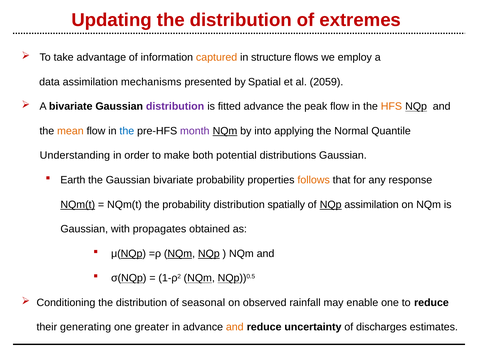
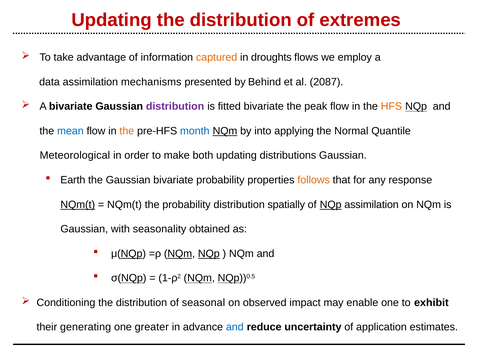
structure: structure -> droughts (271, 57)
Spatial: Spatial -> Behind (264, 82)
2059: 2059 -> 2087 (327, 82)
fitted advance: advance -> bivariate (264, 107)
mean colour: orange -> blue (70, 131)
the colour: blue -> orange (127, 131)
month colour: purple -> blue (195, 131)
Understanding: Understanding -> Meteorological (75, 156)
both potential: potential -> updating (236, 156)
propagates: propagates -> seasonality (160, 229)
rainfall: rainfall -> impact (305, 303)
to reduce: reduce -> exhibit (431, 303)
and colour: orange -> blue (235, 328)
discharges: discharges -> application (381, 328)
